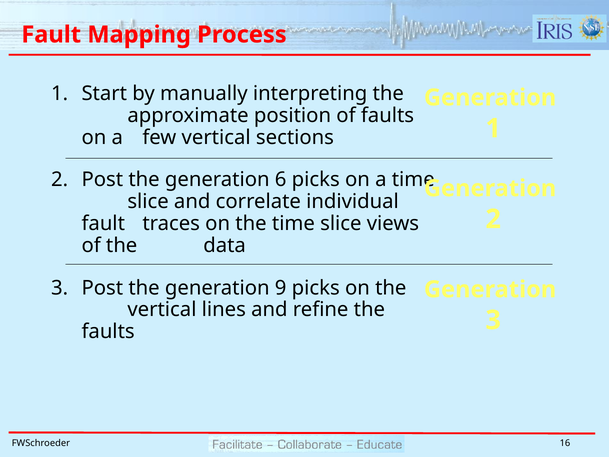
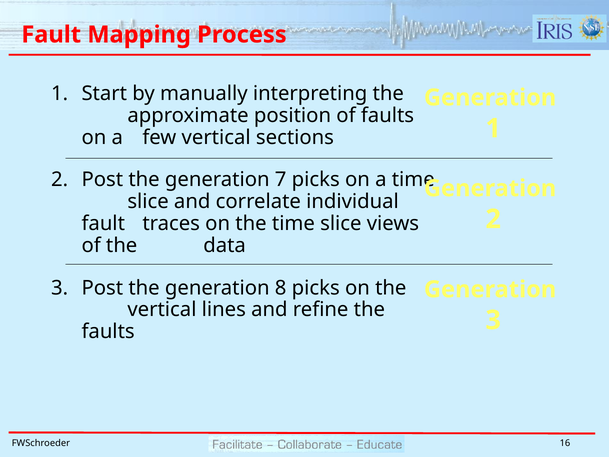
6: 6 -> 7 (281, 180)
9: 9 -> 8 (281, 288)
